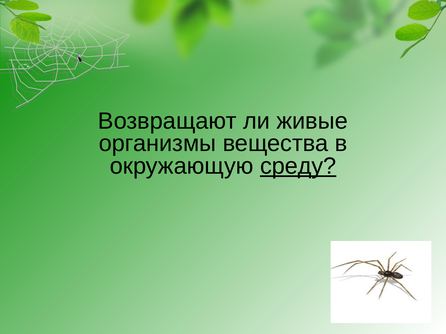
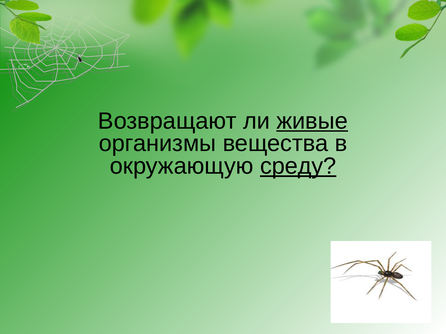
живые underline: none -> present (312, 121)
